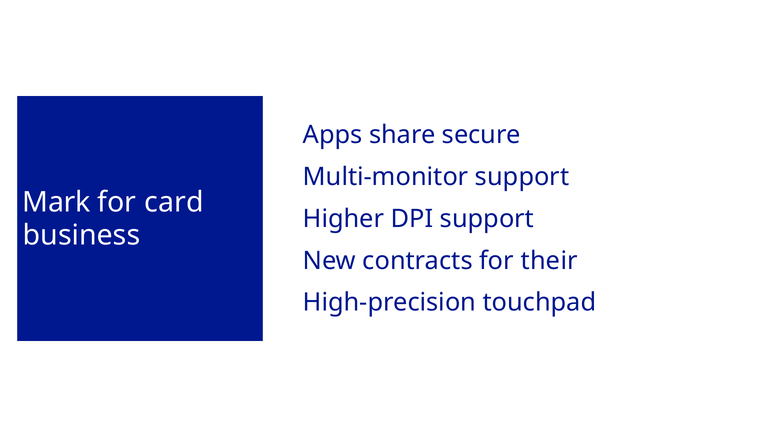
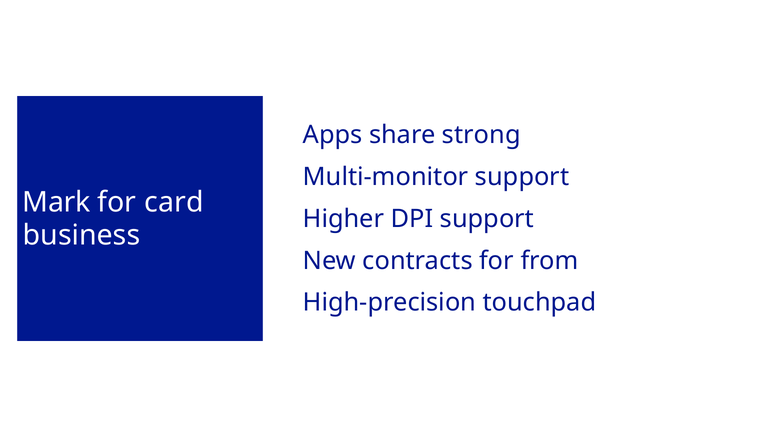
secure: secure -> strong (481, 135)
their: their -> from (549, 261)
